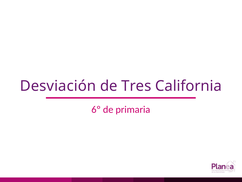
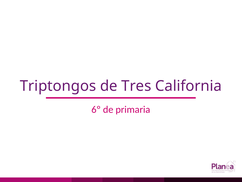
Desviación: Desviación -> Triptongos (58, 86)
